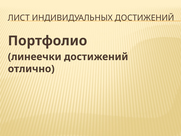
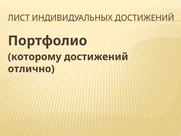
линеечки: линеечки -> которому (35, 57)
